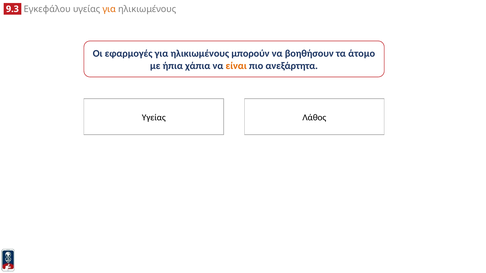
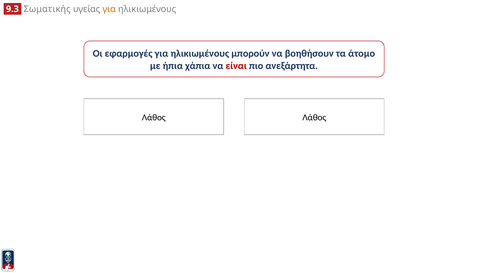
Εγκεφάλου: Εγκεφάλου -> Σωματικής (47, 9)
είναι colour: orange -> red (236, 66)
Υγείας: Υγείας -> Λάθος (154, 118)
